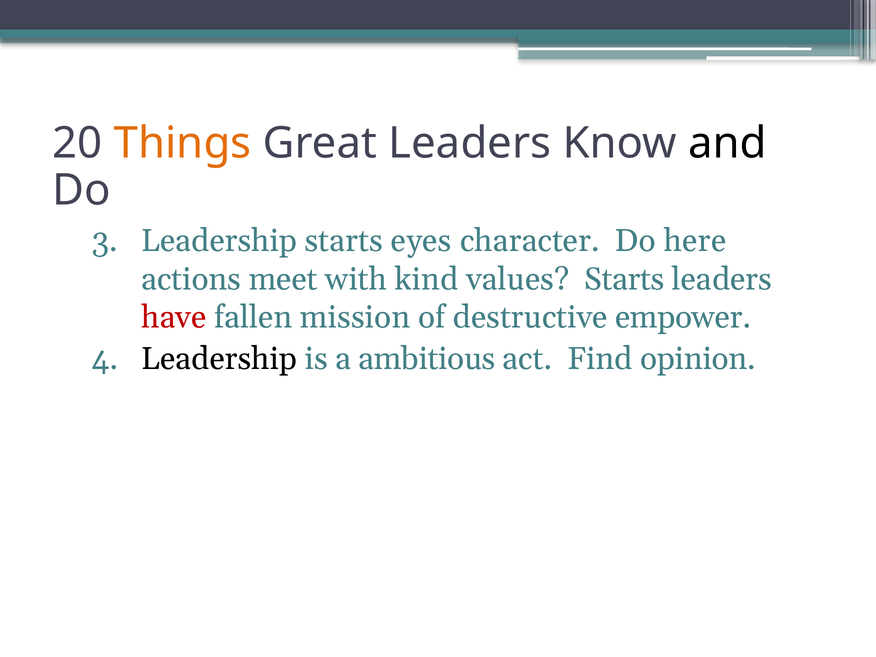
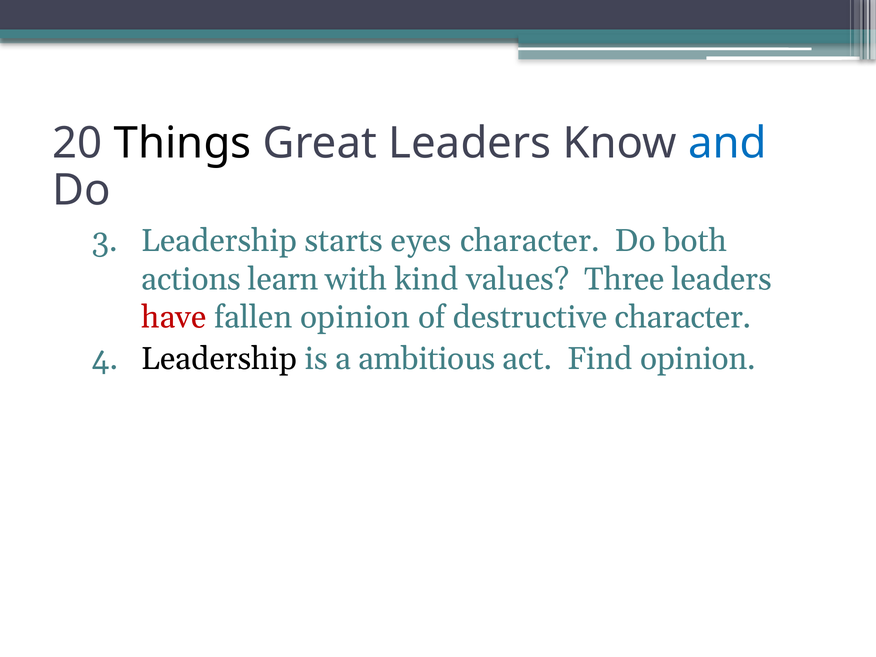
Things colour: orange -> black (183, 143)
and colour: black -> blue (727, 143)
here: here -> both (695, 241)
meet: meet -> learn (283, 279)
values Starts: Starts -> Three (624, 279)
fallen mission: mission -> opinion (355, 317)
destructive empower: empower -> character (683, 317)
